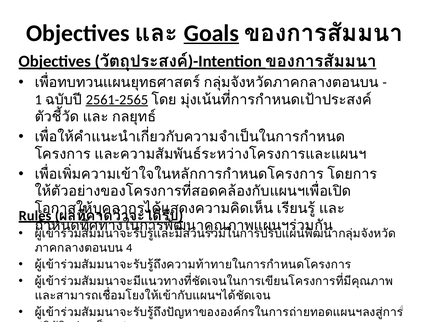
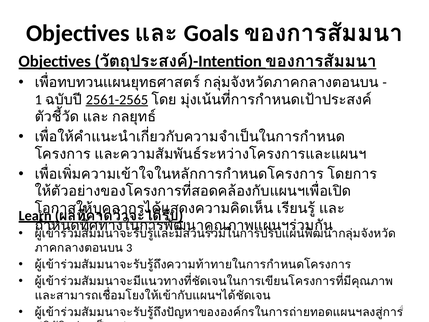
Goals underline: present -> none (211, 33)
Rules: Rules -> Learn (35, 216)
4: 4 -> 3 (129, 248)
